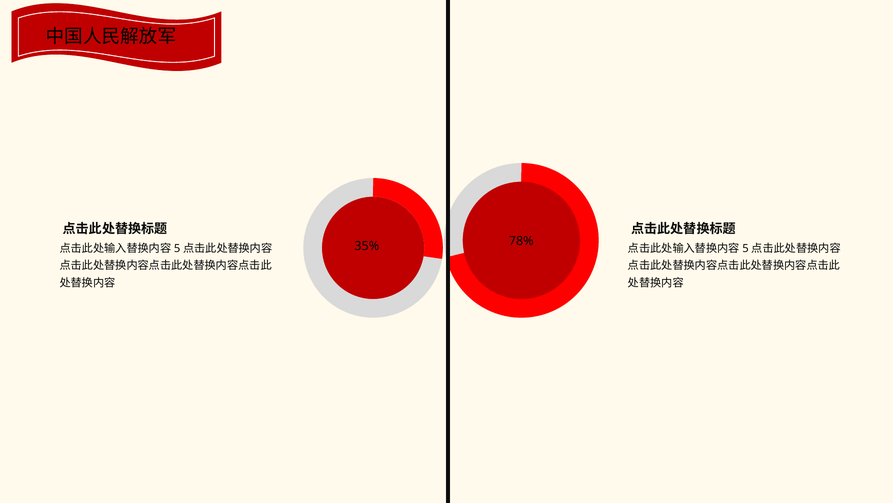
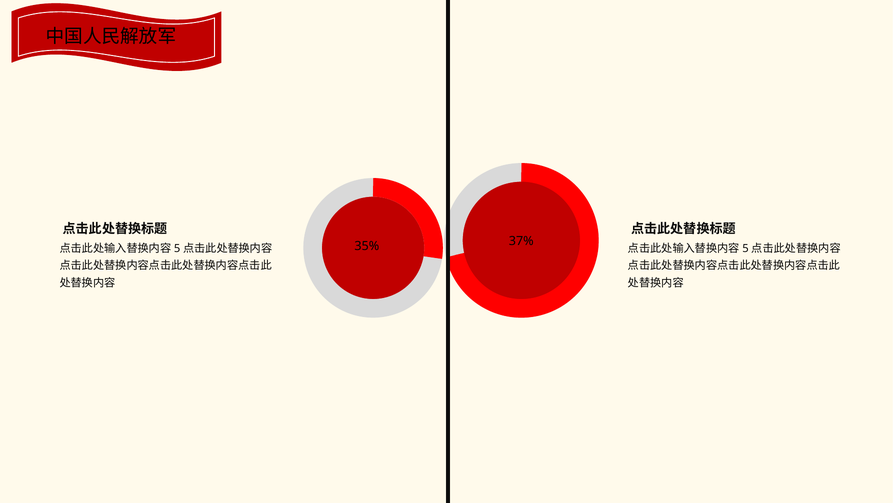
78%: 78% -> 37% (521, 241)
